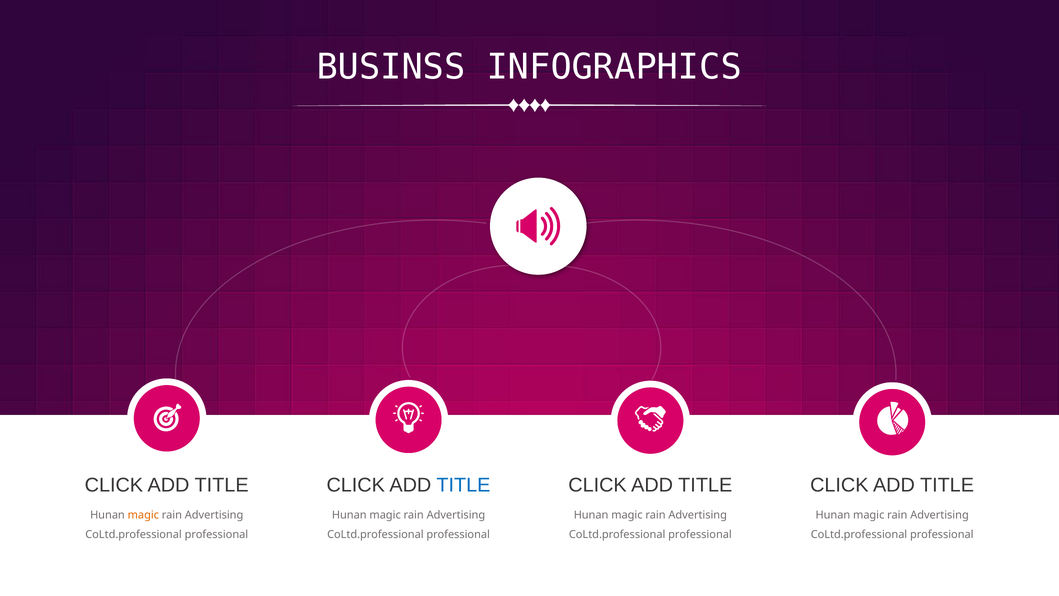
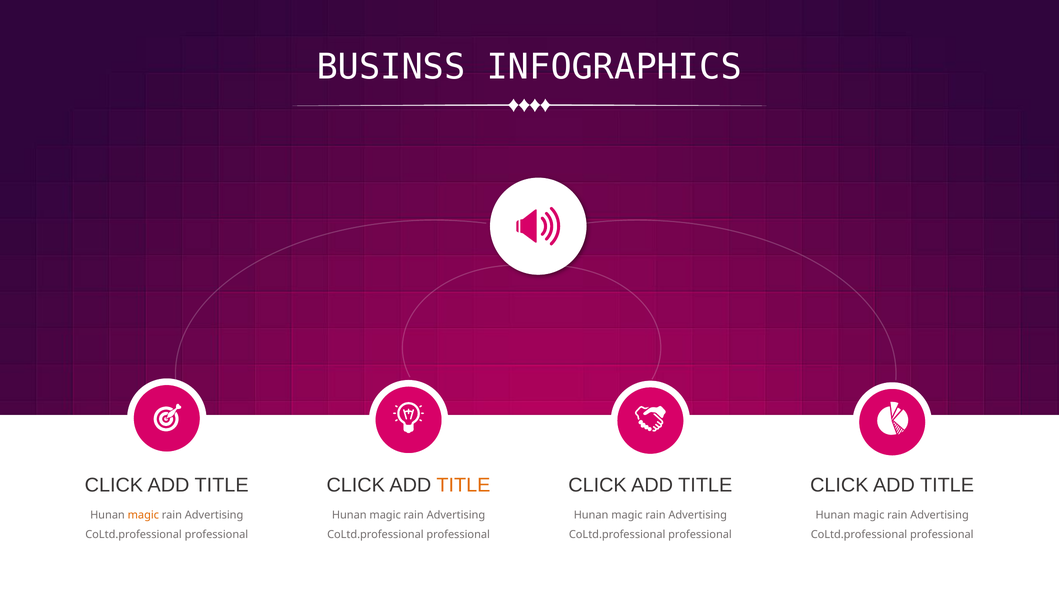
TITLE colour: blue -> orange (463, 485)
